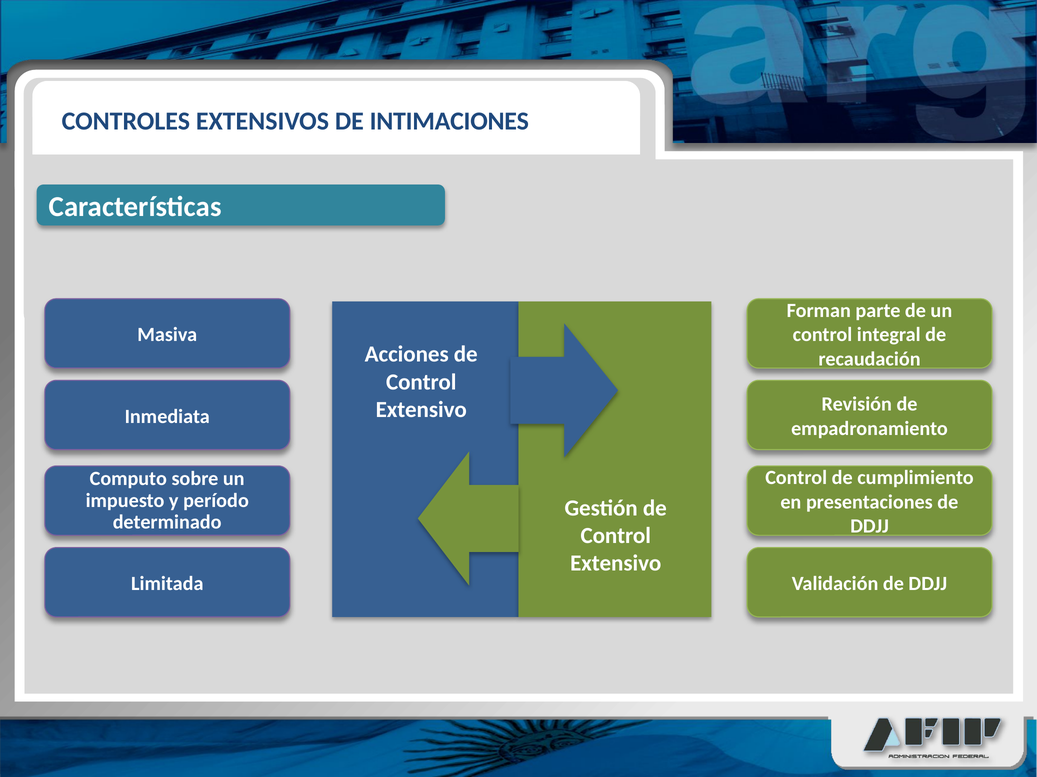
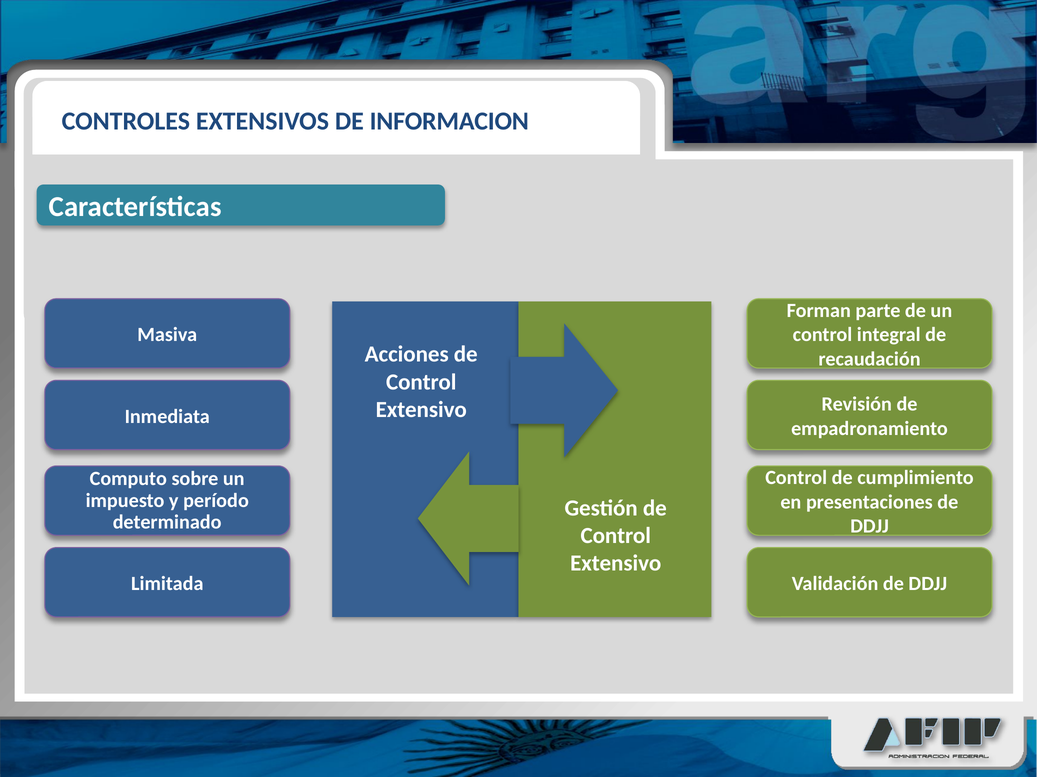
INTIMACIONES: INTIMACIONES -> INFORMACION (449, 121)
